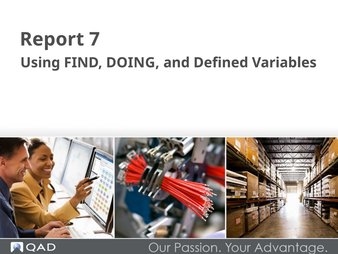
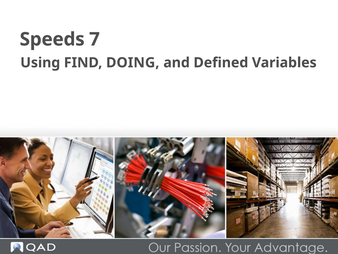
Report: Report -> Speeds (52, 39)
